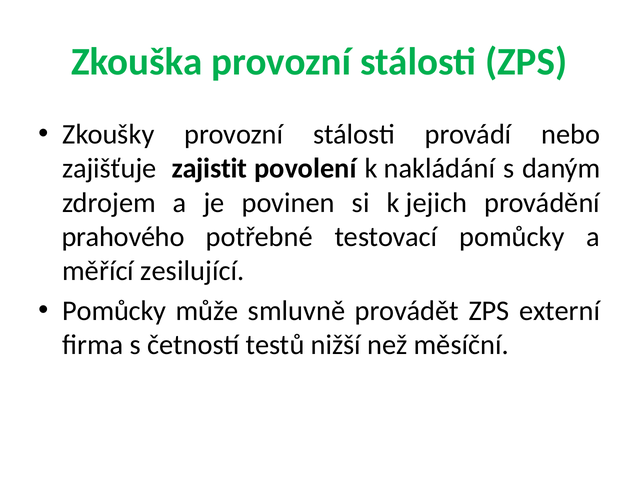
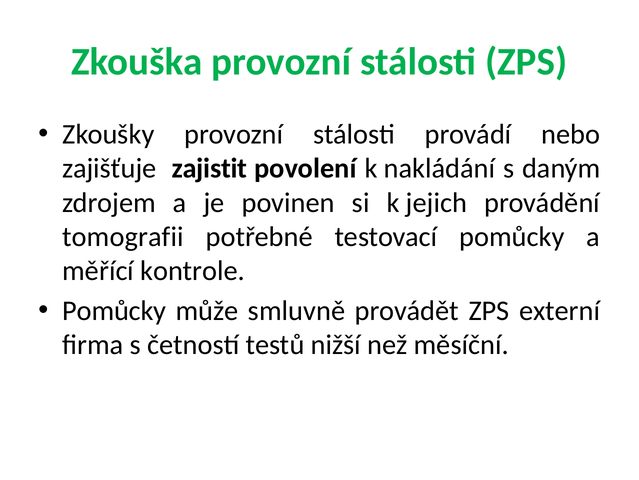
prahového: prahového -> tomografii (123, 236)
zesilující: zesilující -> kontrole (193, 271)
